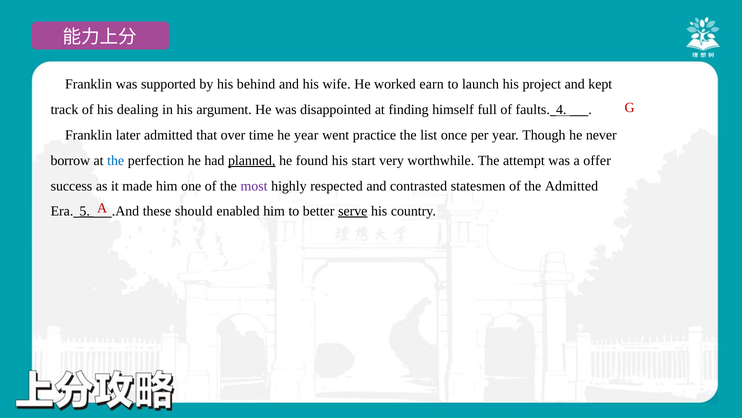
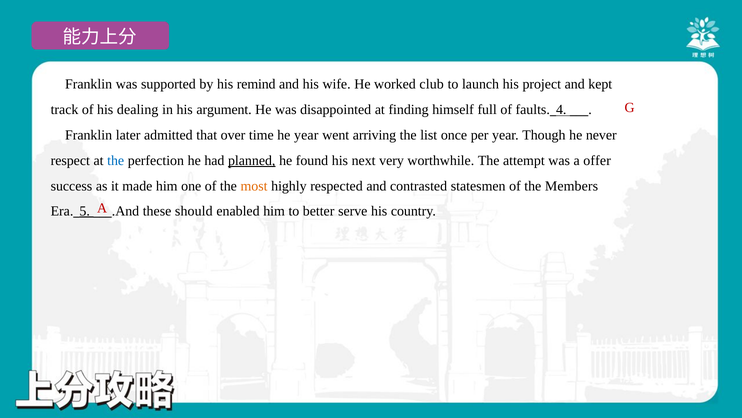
behind: behind -> remind (256, 84)
earn: earn -> club (432, 84)
practice: practice -> arriving (375, 135)
borrow: borrow -> respect (70, 160)
start: start -> next (364, 160)
most colour: purple -> orange (254, 186)
the Admitted: Admitted -> Members (572, 186)
serve underline: present -> none (353, 211)
